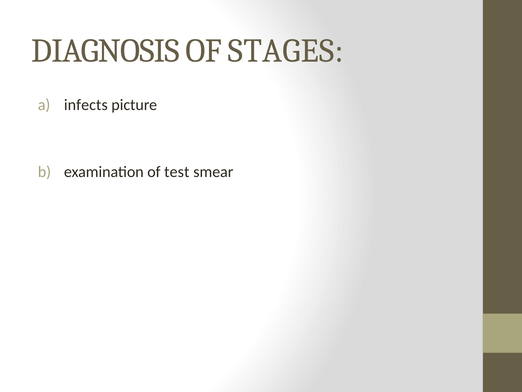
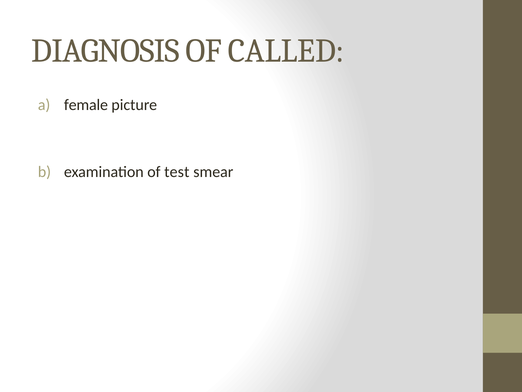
STAGES: STAGES -> CALLED (286, 51)
infects: infects -> female (86, 105)
